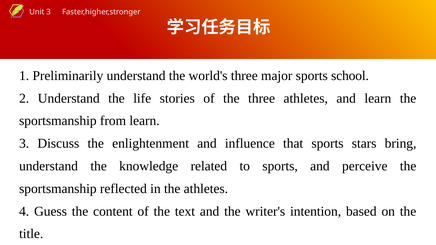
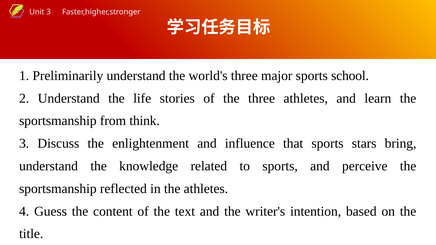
from learn: learn -> think (145, 121)
